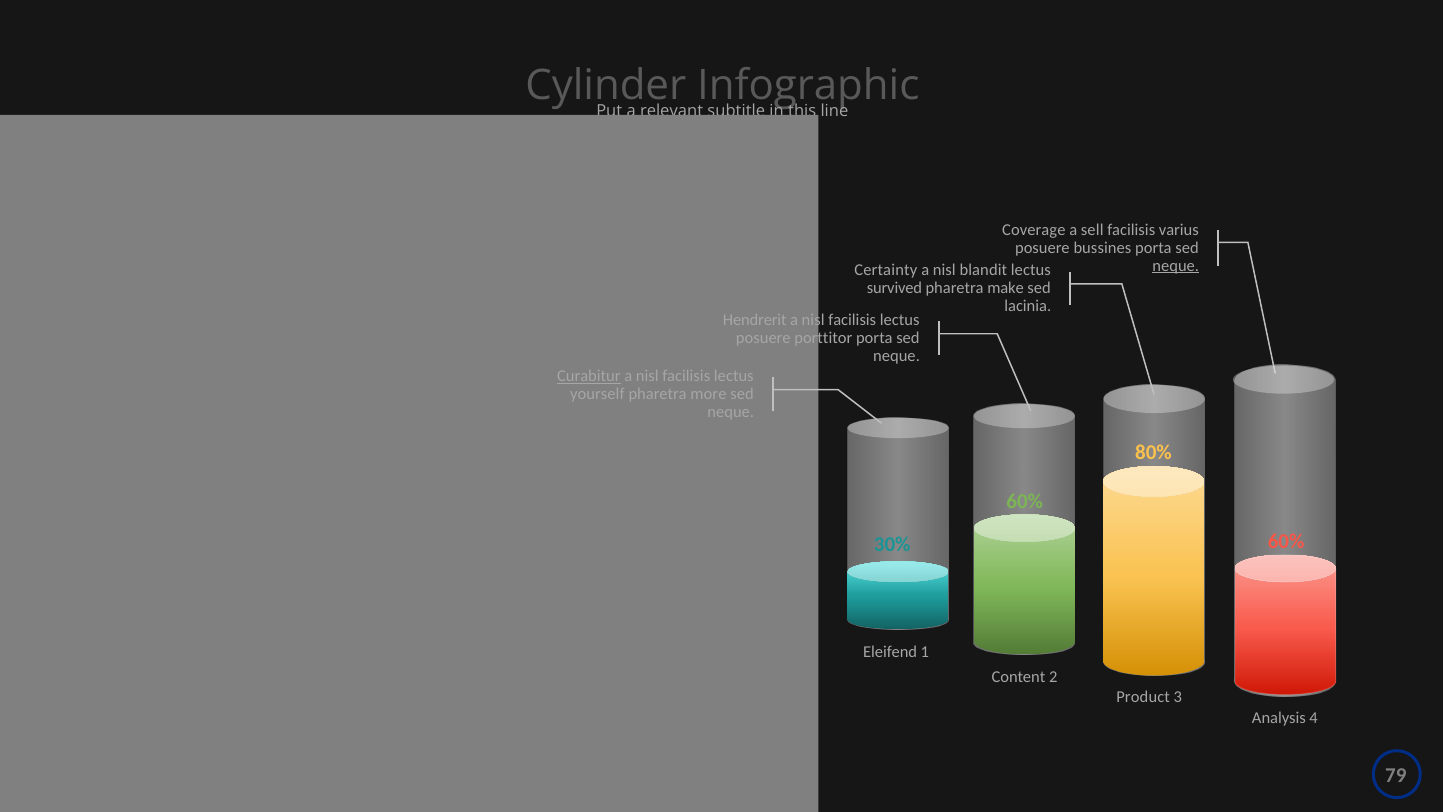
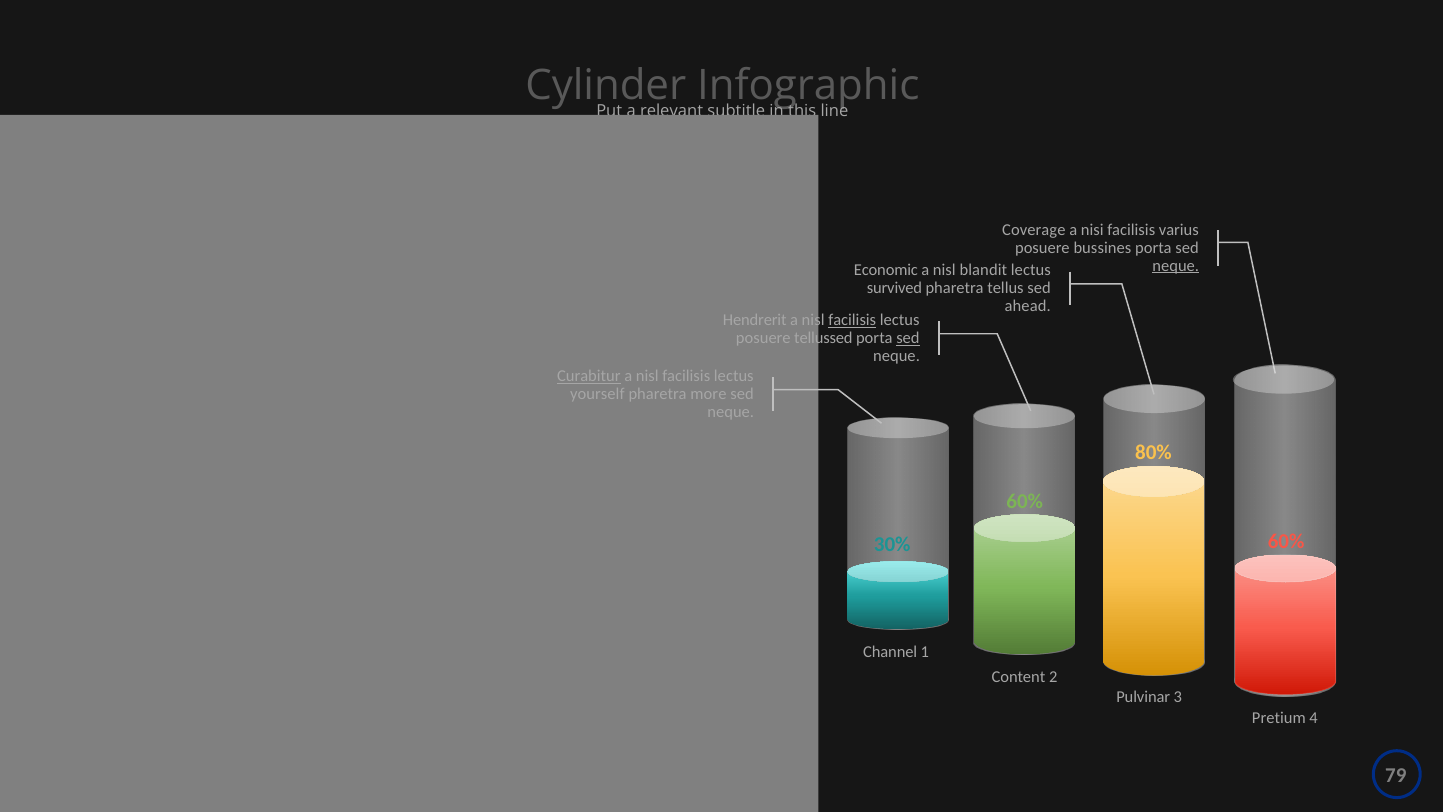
sell: sell -> nisi (1092, 230)
Certainty: Certainty -> Economic (886, 270)
make: make -> tellus (1005, 288)
lacinia: lacinia -> ahead (1028, 306)
facilisis underline: none -> present (852, 320)
porttitor: porttitor -> tellussed (823, 338)
sed underline: none -> present (908, 338)
Eleifend: Eleifend -> Channel (890, 652)
Product: Product -> Pulvinar (1143, 697)
Analysis: Analysis -> Pretium (1279, 717)
